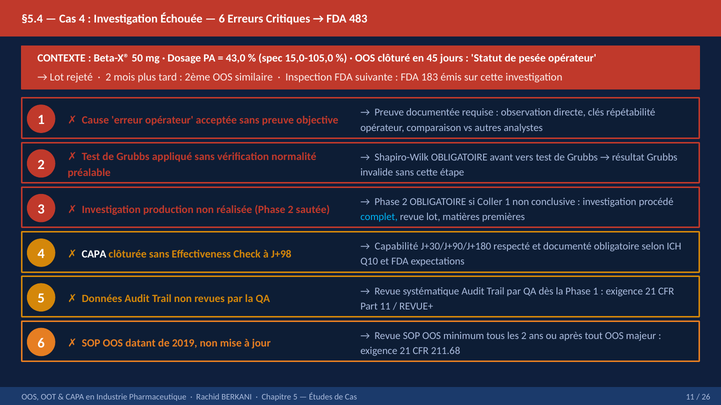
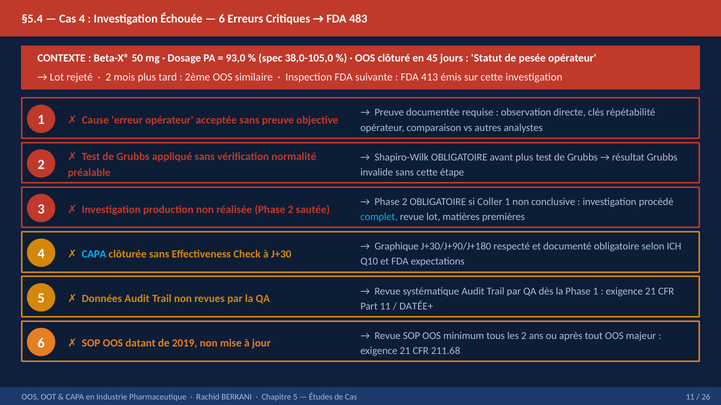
43,0: 43,0 -> 93,0 (236, 58)
15,0-105,0: 15,0-105,0 -> 38,0-105,0 (309, 58)
183: 183 -> 413 (430, 77)
avant vers: vers -> plus (524, 157)
Capabilité: Capabilité -> Graphique (397, 247)
CAPA colour: white -> light blue (94, 254)
J+98: J+98 -> J+30 (281, 254)
REVUE+: REVUE+ -> DATÉE+ (416, 307)
